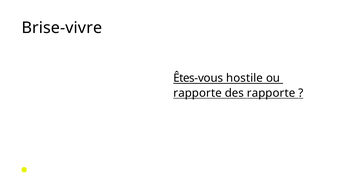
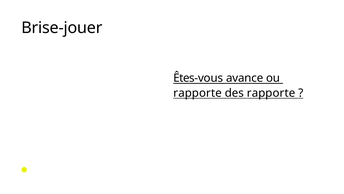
Brise-vivre: Brise-vivre -> Brise-jouer (62, 28)
hostile: hostile -> avance (245, 78)
